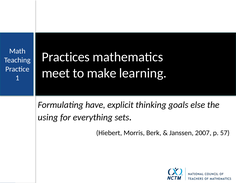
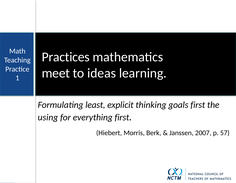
make: make -> ideas (102, 73)
have: have -> least (95, 104)
goals else: else -> first (198, 104)
everything sets: sets -> first (122, 117)
